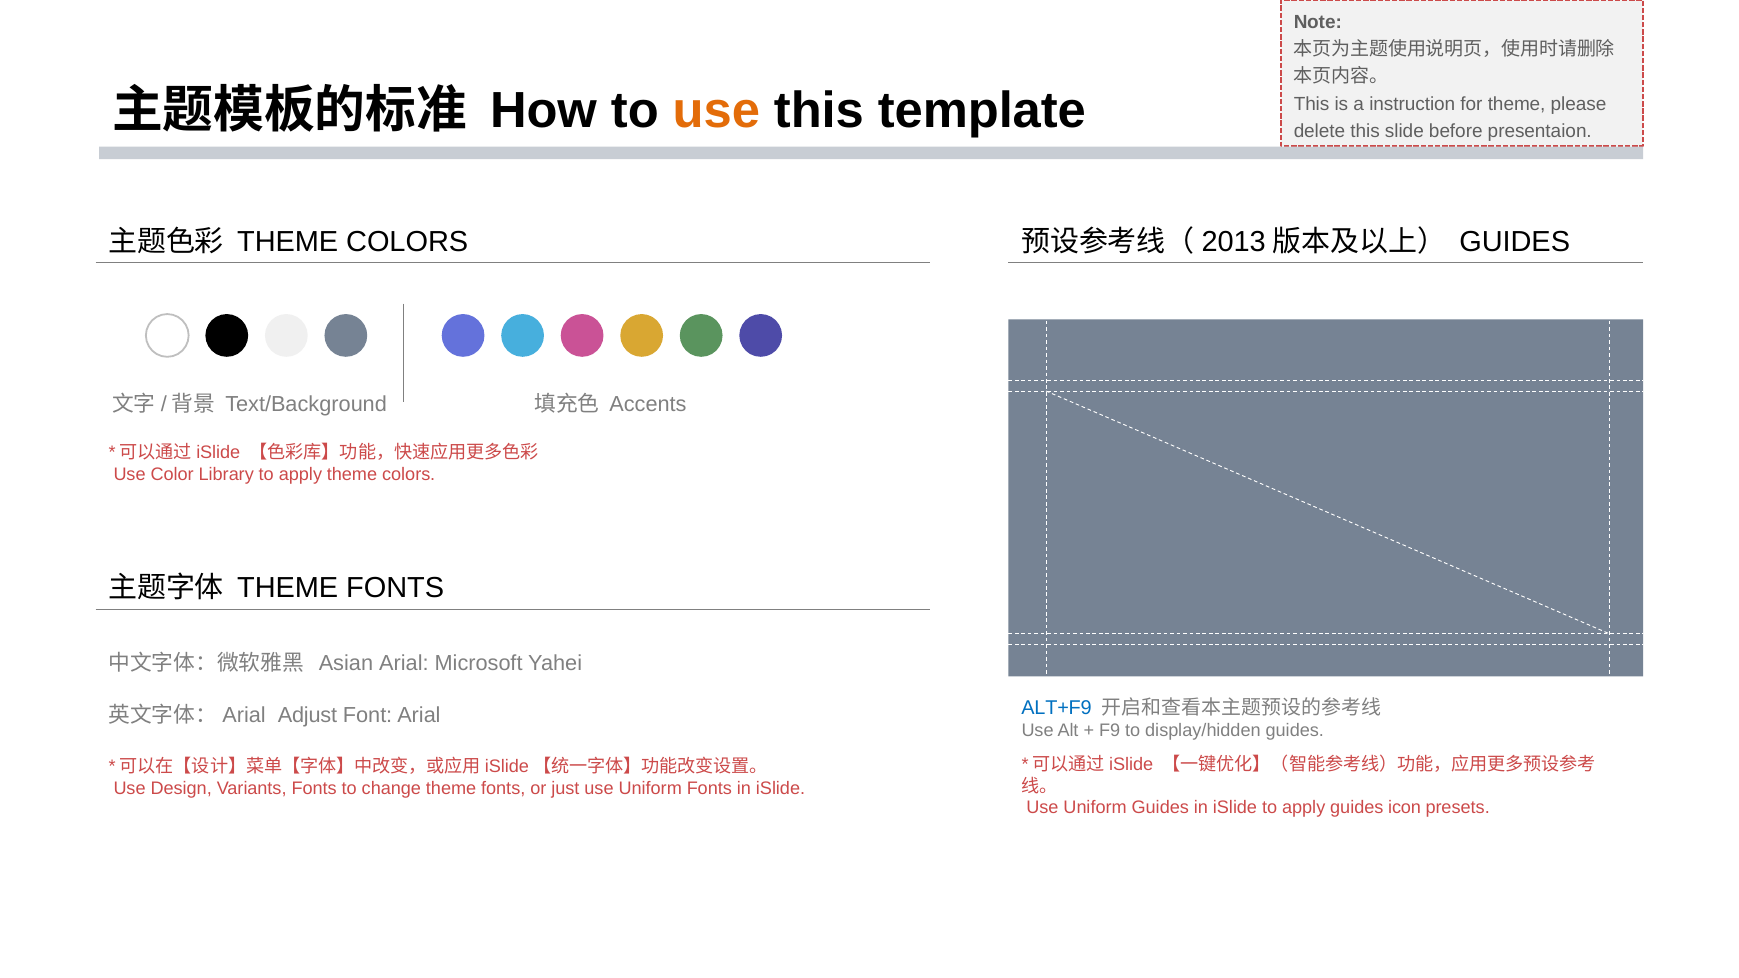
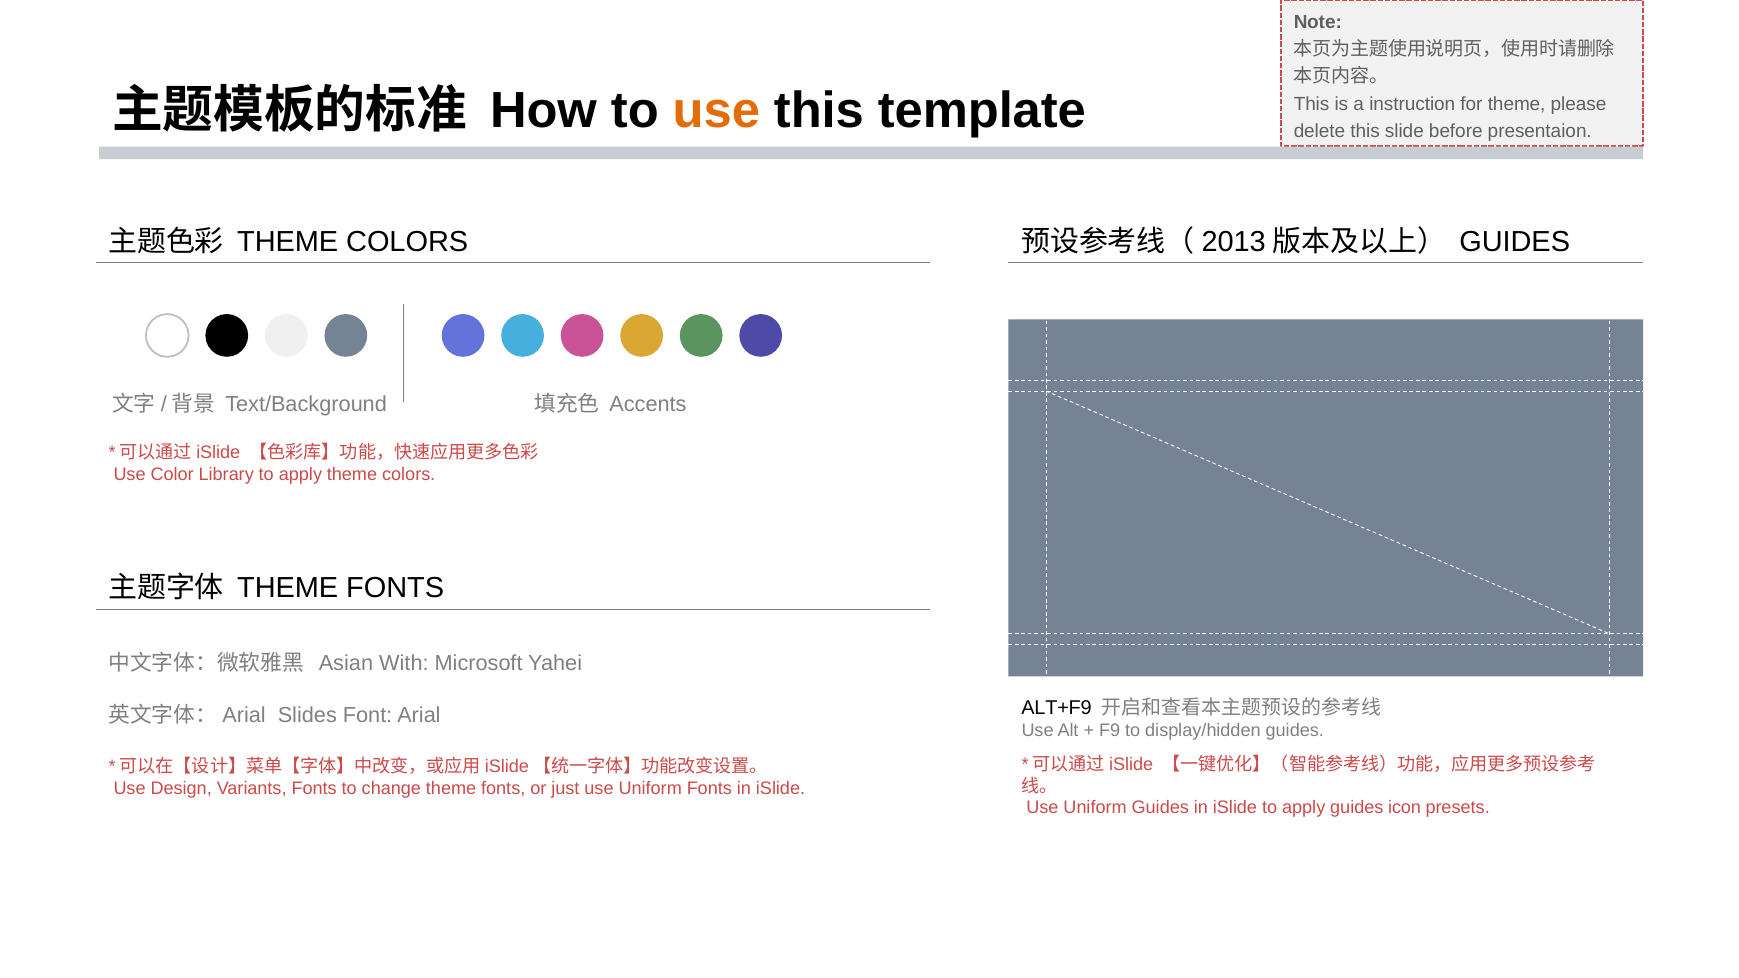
Asian Arial: Arial -> With (404, 663)
ALT+F9 colour: blue -> black (1057, 708)
Adjust: Adjust -> Slides (307, 716)
